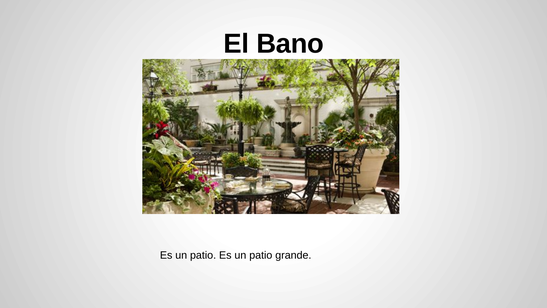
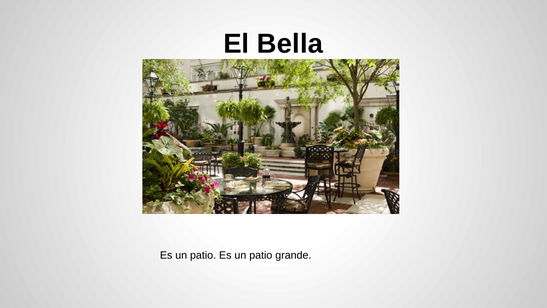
Bano: Bano -> Bella (290, 44)
